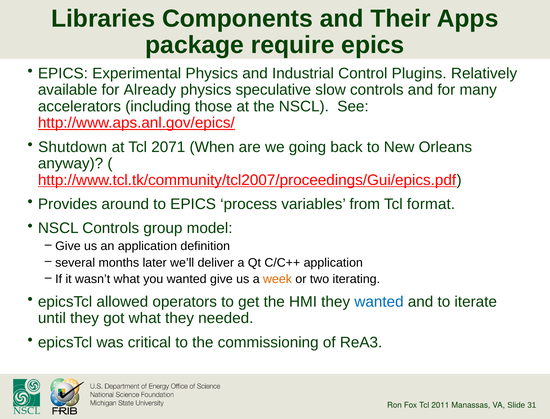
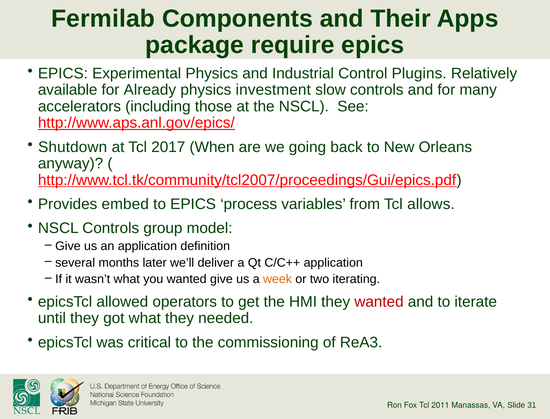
Libraries: Libraries -> Fermilab (103, 19)
speculative: speculative -> investment (273, 90)
2071: 2071 -> 2017 (168, 147)
around: around -> embed (125, 204)
format: format -> allows (431, 204)
wanted colour: blue -> red (379, 302)
